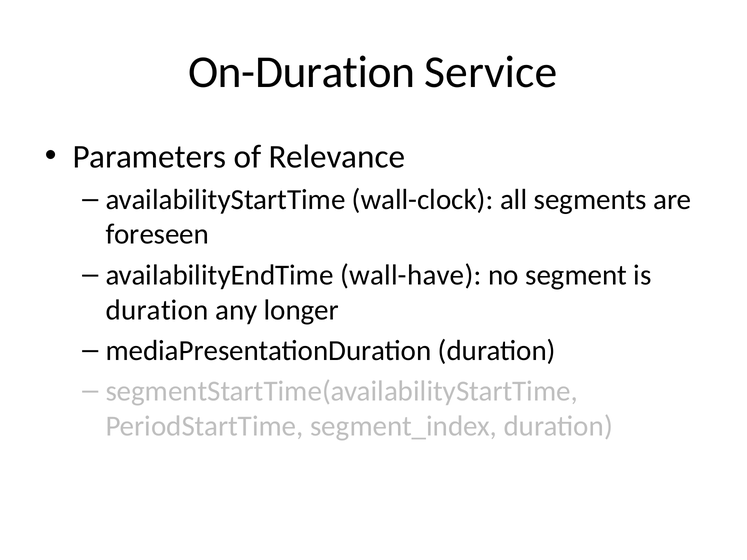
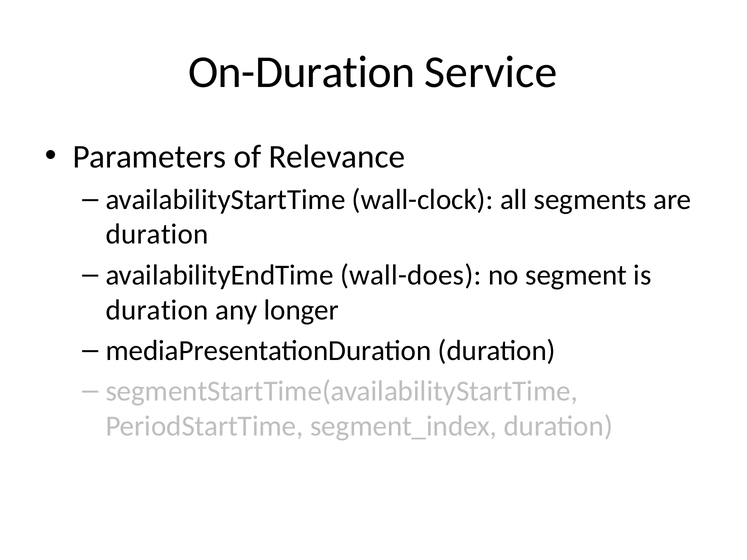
foreseen: foreseen -> duration (157, 234)
wall-have: wall-have -> wall-does (411, 275)
